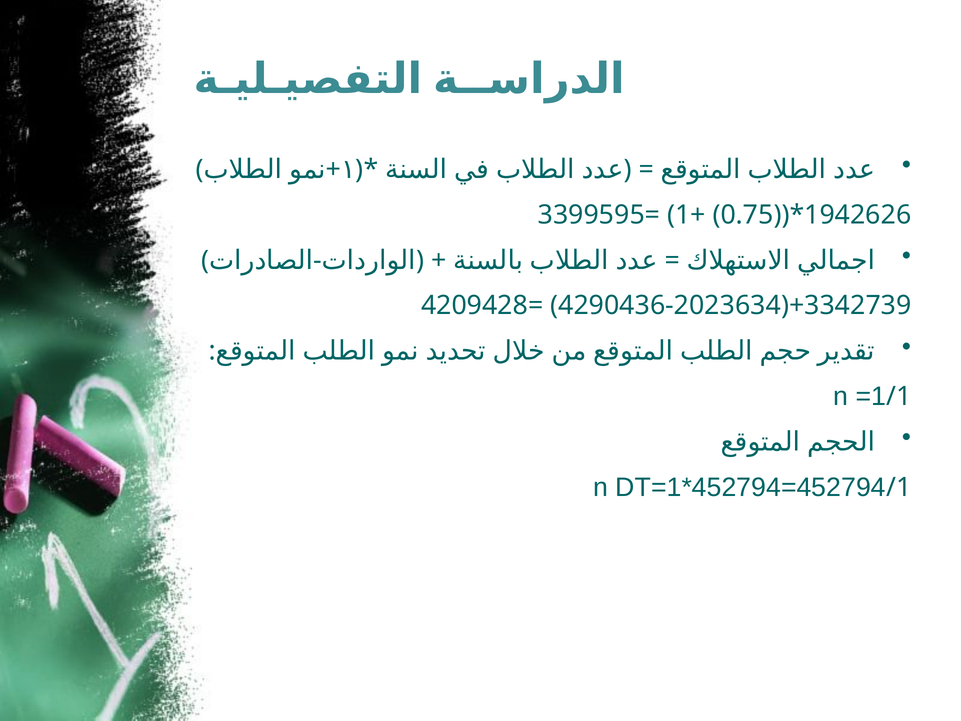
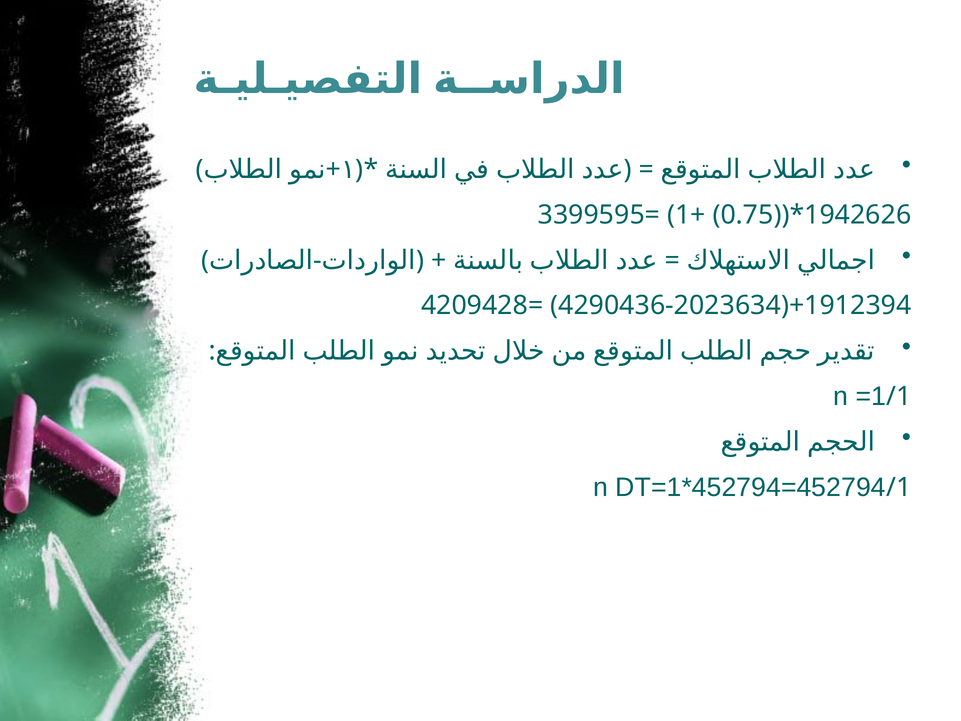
3342739: 3342739 -> 1912394 (858, 306)
